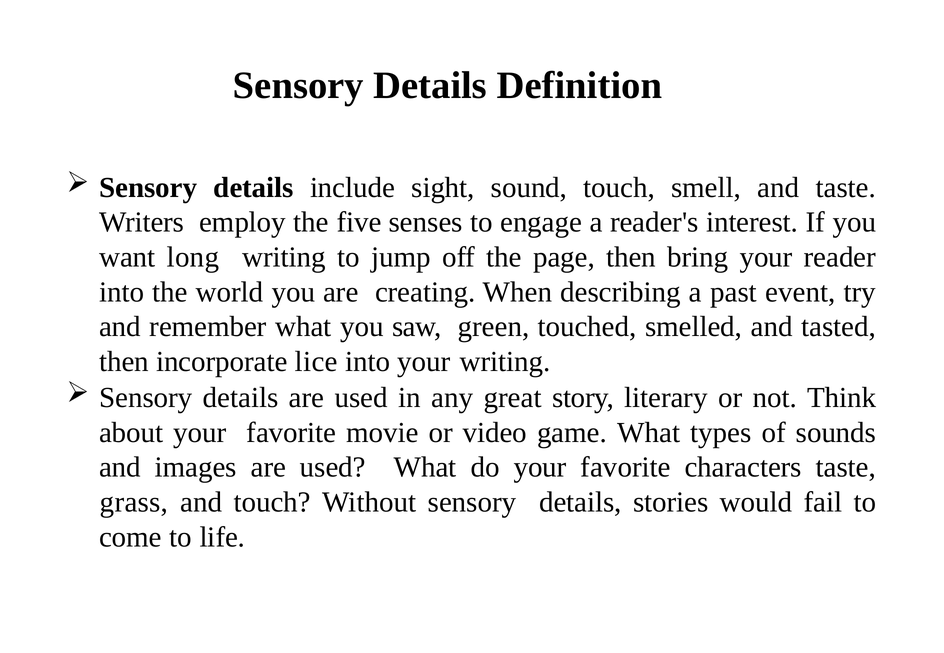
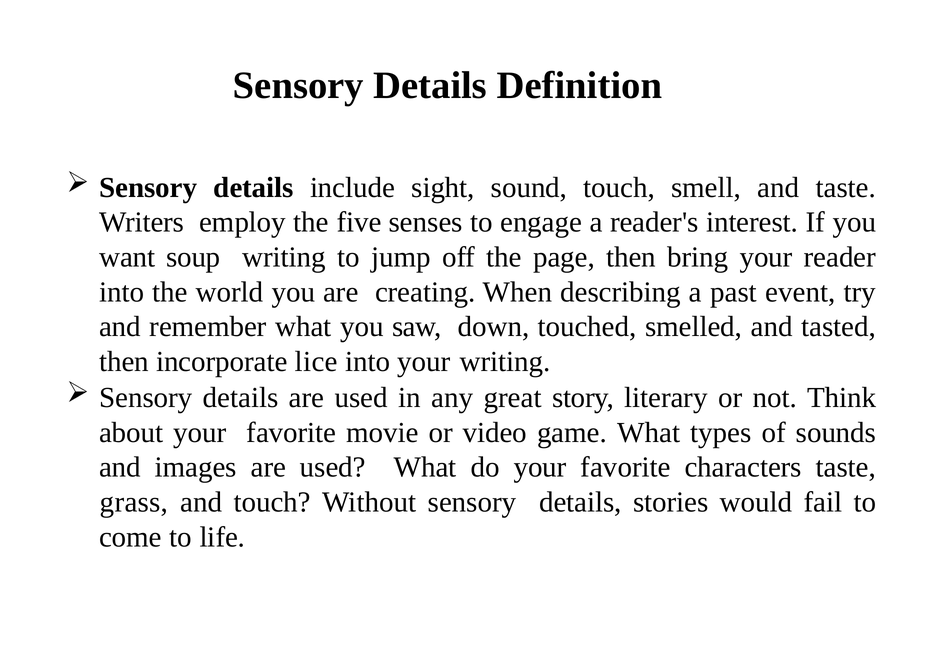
long: long -> soup (193, 257)
green: green -> down (494, 327)
